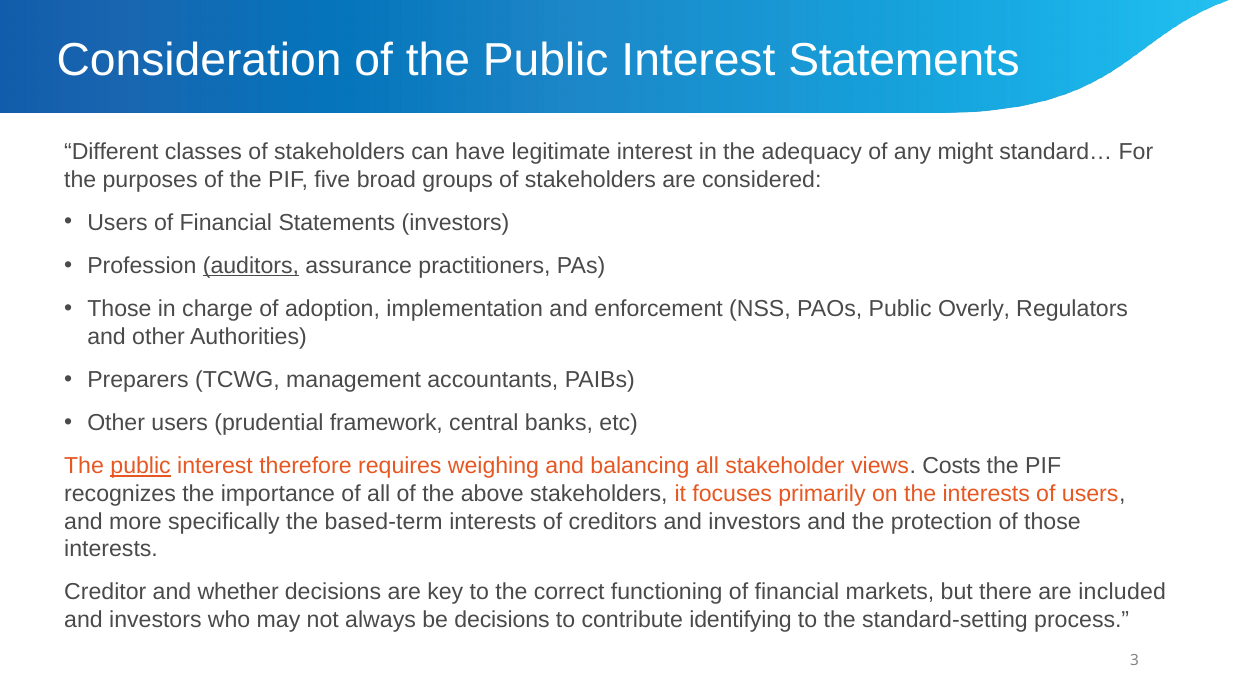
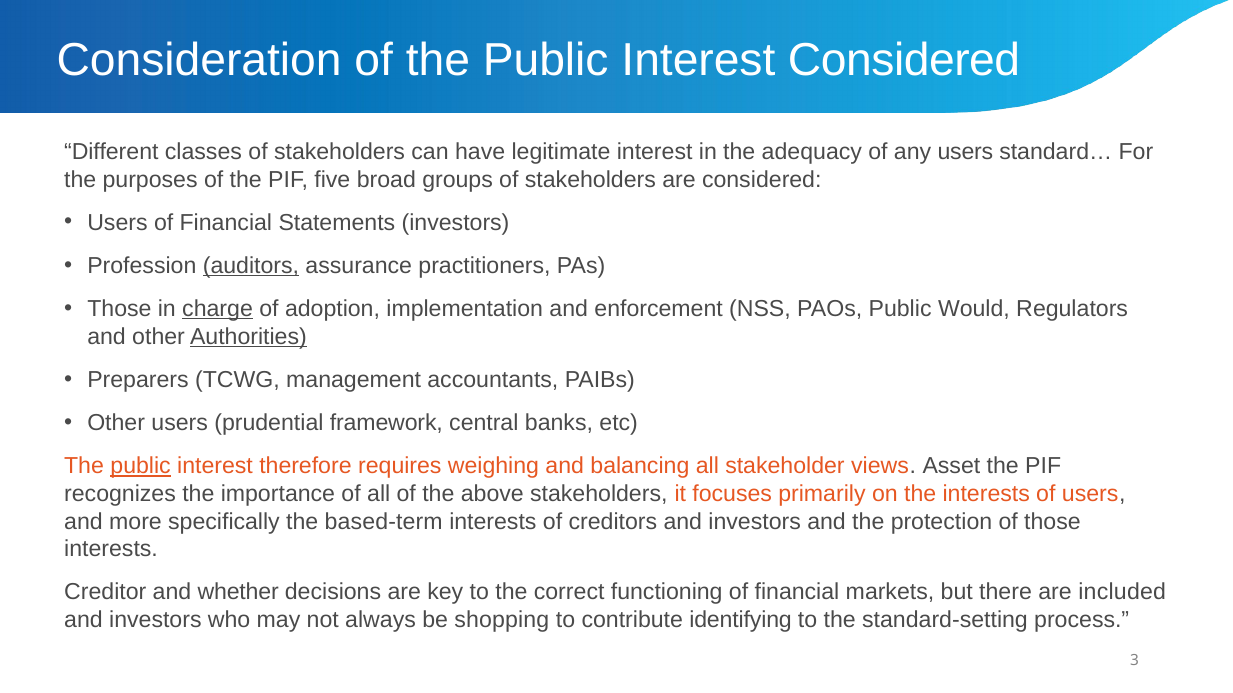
Interest Statements: Statements -> Considered (904, 60)
any might: might -> users (965, 152)
charge underline: none -> present (218, 309)
Overly: Overly -> Would (974, 309)
Authorities underline: none -> present (248, 337)
Costs: Costs -> Asset (951, 466)
be decisions: decisions -> shopping (502, 621)
